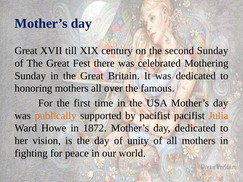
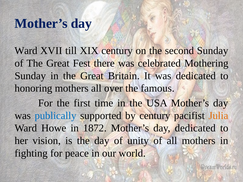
Great: Great -> Ward (26, 51)
publically colour: orange -> blue (56, 116)
by pacifist: pacifist -> century (155, 116)
